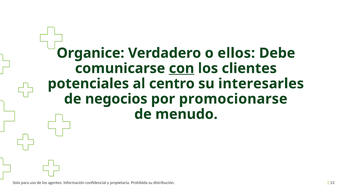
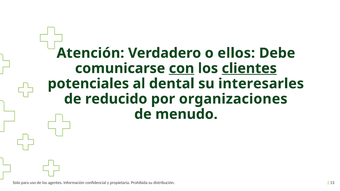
Organice: Organice -> Atención (90, 53)
clientes underline: none -> present (249, 68)
centro: centro -> dental (172, 84)
negocios: negocios -> reducido (116, 99)
promocionarse: promocionarse -> organizaciones (233, 99)
